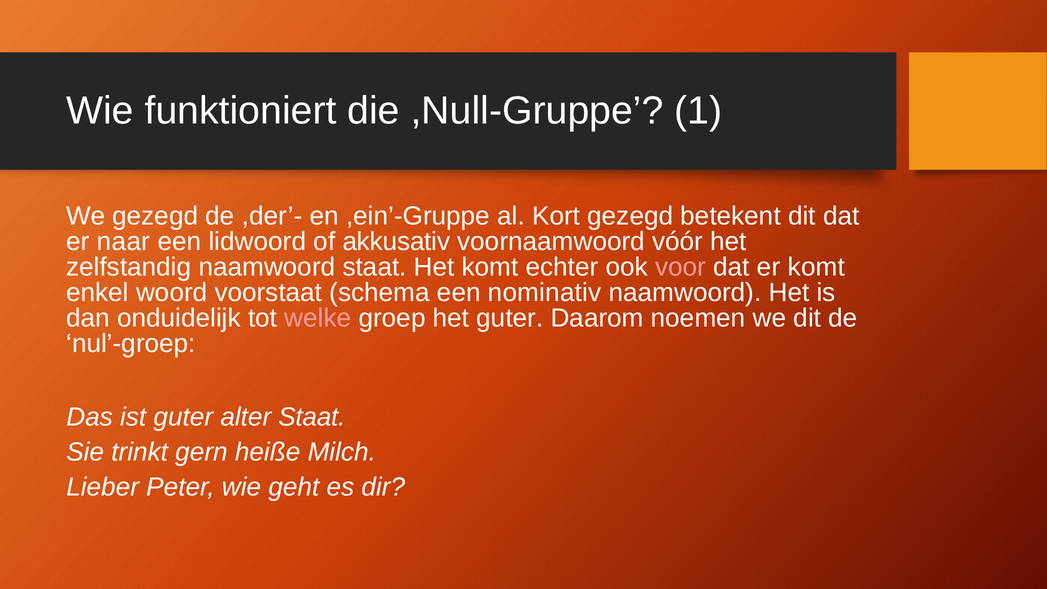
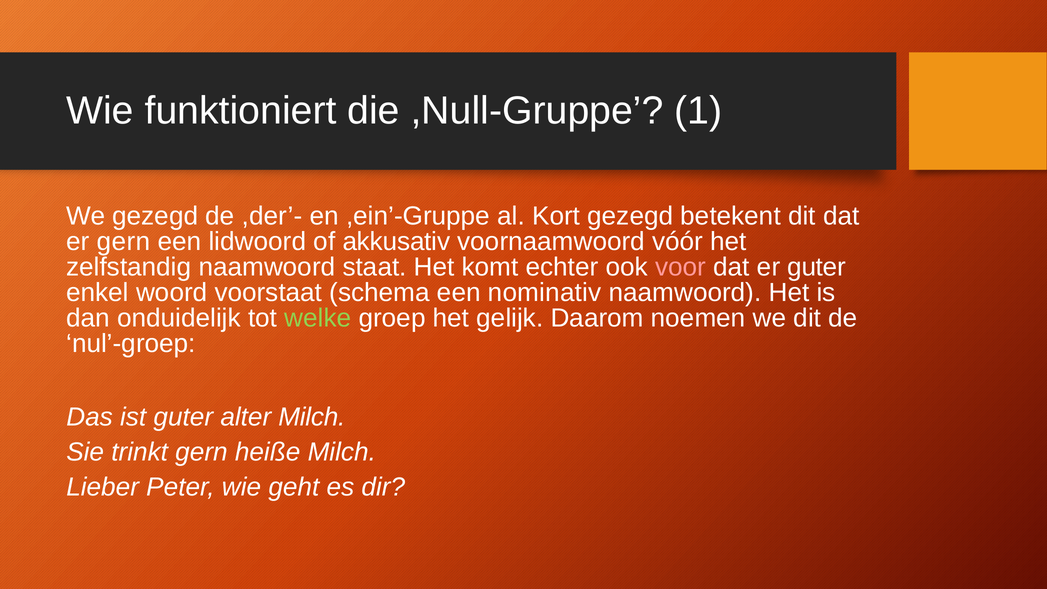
er naar: naar -> gern (124, 242)
er komt: komt -> guter (817, 267)
welke colour: pink -> light green (318, 318)
het guter: guter -> gelijk (510, 318)
alter Staat: Staat -> Milch (312, 417)
